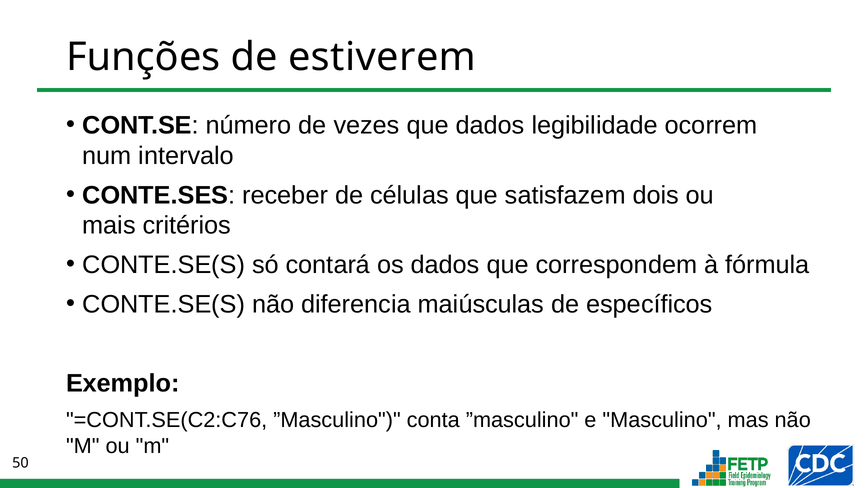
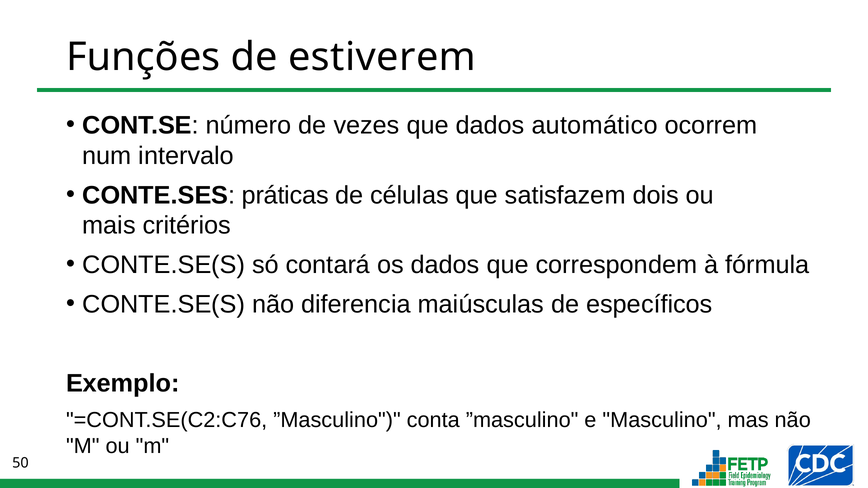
legibilidade: legibilidade -> automático (595, 125)
receber: receber -> práticas (285, 195)
